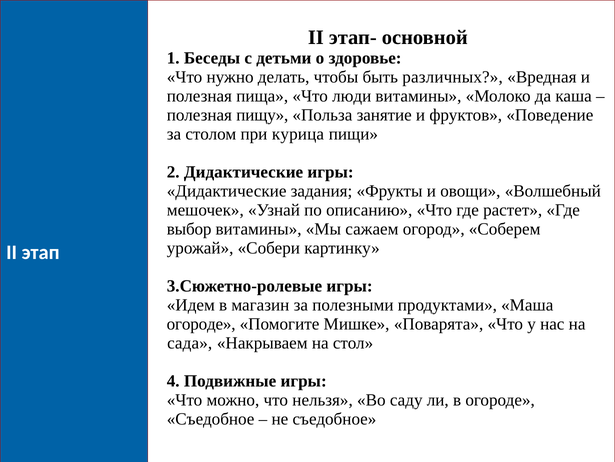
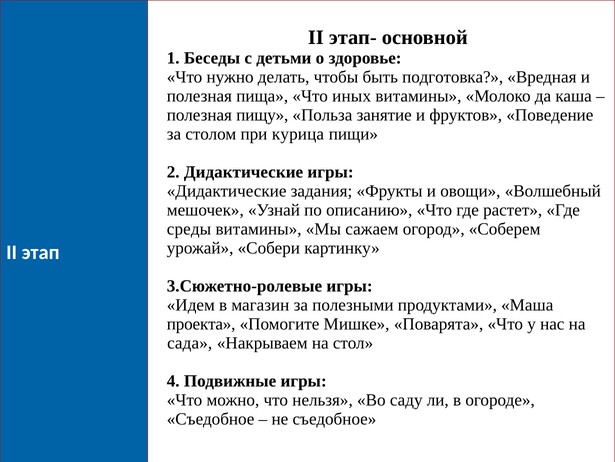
различных: различных -> подготовка (453, 77)
люди: люди -> иных (352, 96)
выбор: выбор -> среды (189, 229)
огороде: огороде -> проекта (201, 323)
